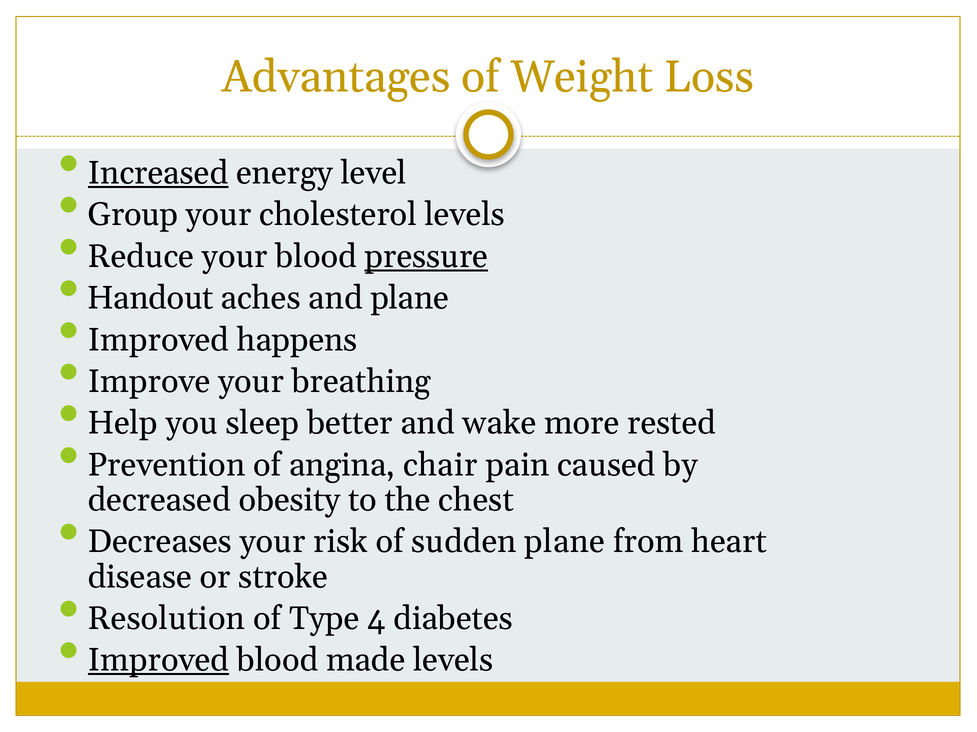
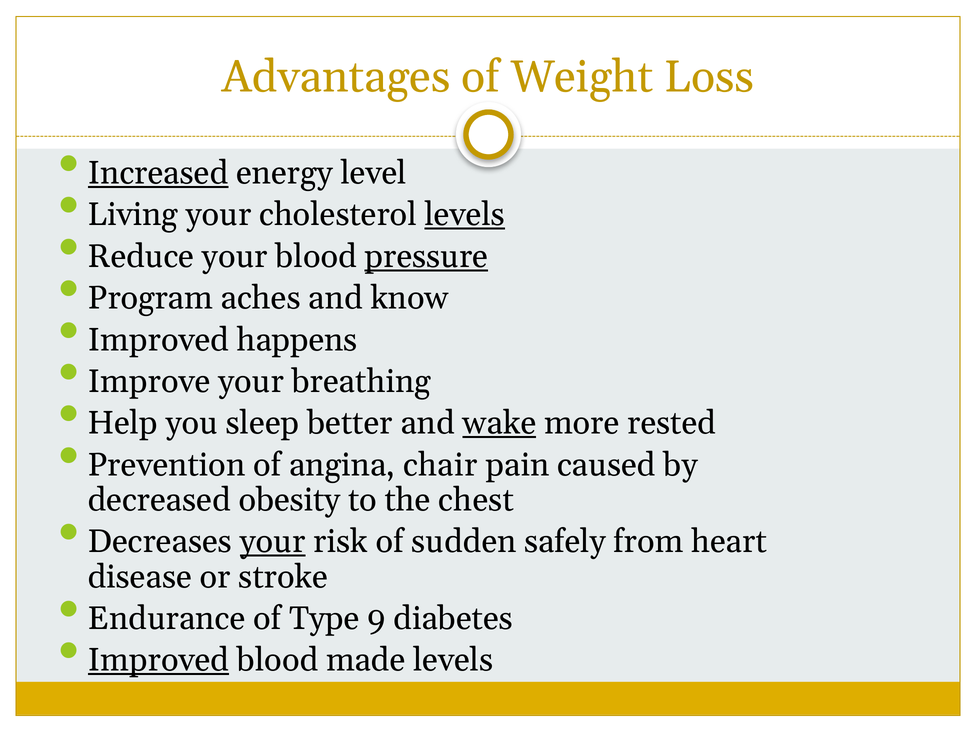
Group: Group -> Living (133, 215)
levels underline: none -> present (465, 215)
Handout: Handout -> Program (150, 298)
and plane: plane -> know (410, 298)
wake underline: none -> present (499, 424)
your underline: none -> present (273, 542)
sudden plane: plane -> safely (565, 542)
Resolution: Resolution -> Endurance (167, 619)
4: 4 -> 9 (377, 619)
